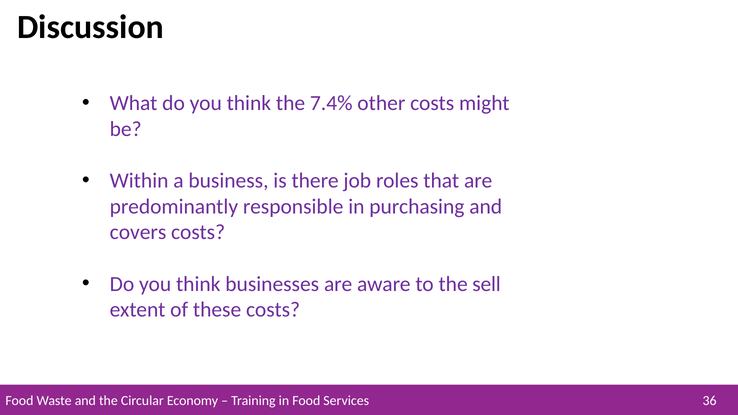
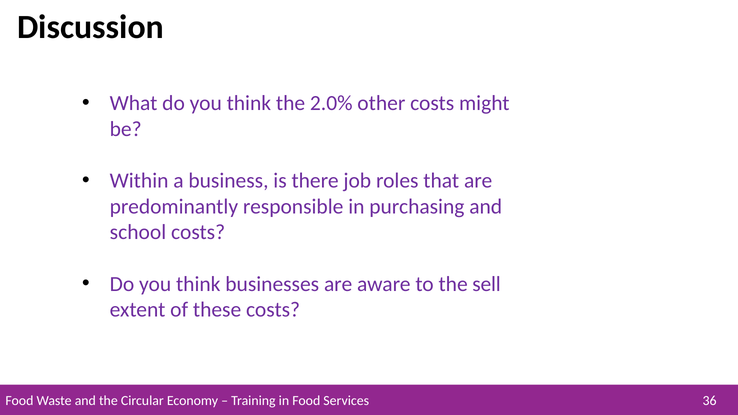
7.4%: 7.4% -> 2.0% (331, 103)
covers: covers -> school (138, 232)
